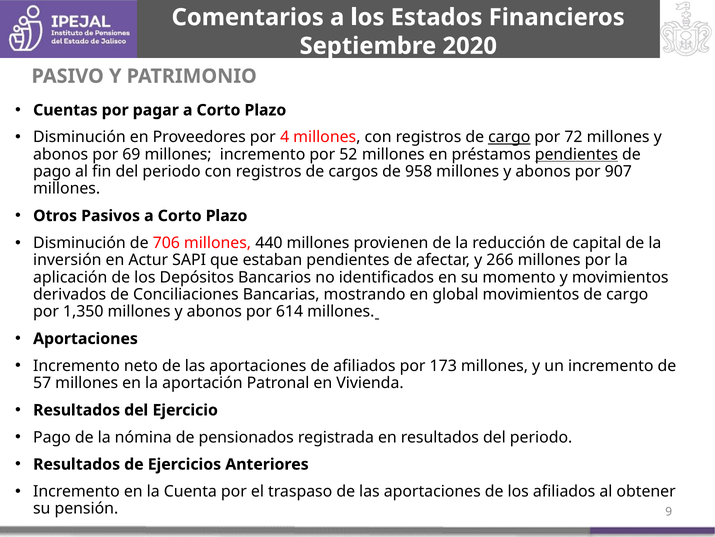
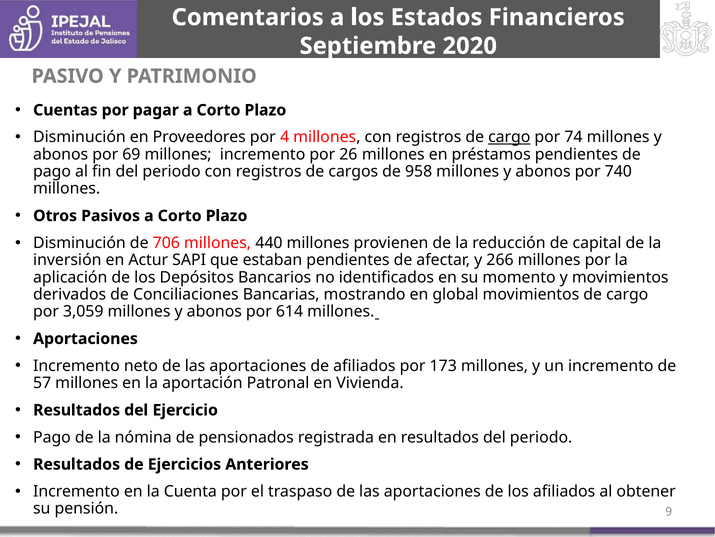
72: 72 -> 74 (573, 137)
52: 52 -> 26 (348, 154)
pendientes underline: present -> none (576, 154)
907: 907 -> 740 (618, 171)
1,350: 1,350 -> 3,059 (83, 311)
